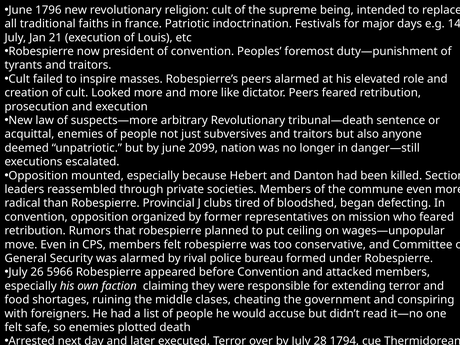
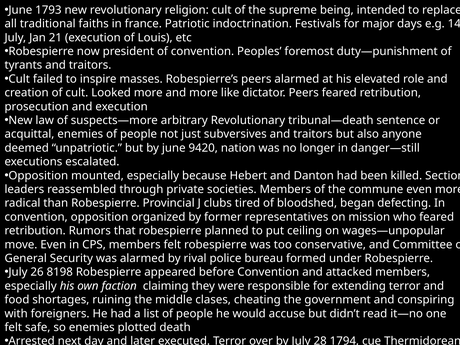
1796: 1796 -> 1793 (48, 10)
2099: 2099 -> 9420 (203, 148)
5966: 5966 -> 8198 (60, 272)
